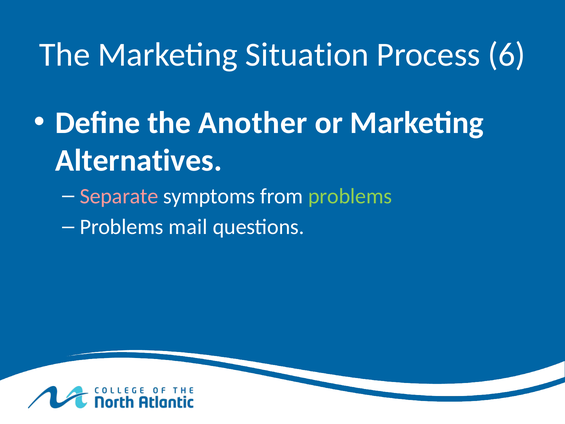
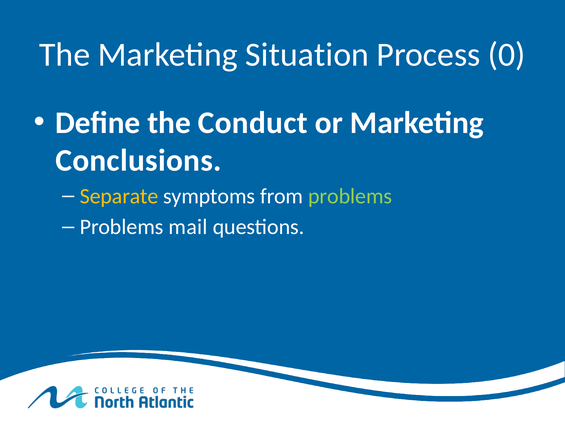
6: 6 -> 0 (507, 55)
Another: Another -> Conduct (253, 123)
Alternatives: Alternatives -> Conclusions (138, 160)
Separate colour: pink -> yellow (119, 196)
